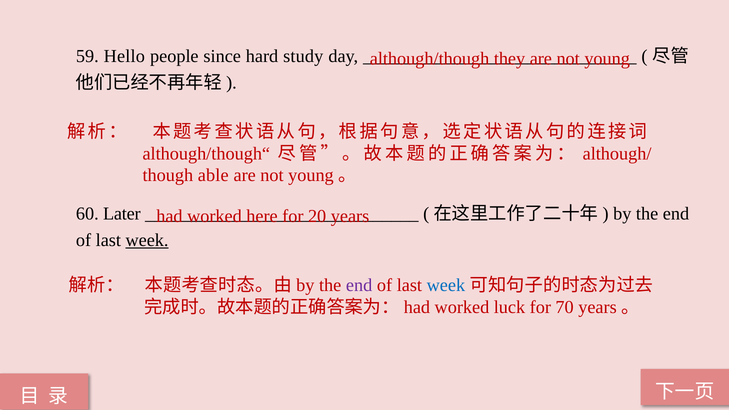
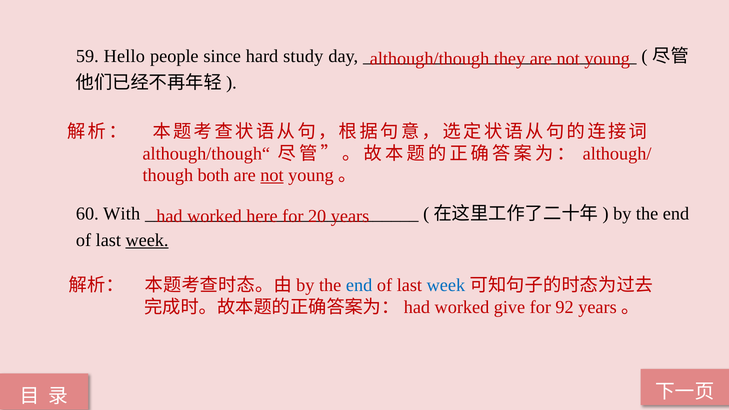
able: able -> both (213, 175)
not underline: none -> present (272, 175)
Later: Later -> With (122, 214)
end colour: purple -> blue (359, 285)
luck: luck -> give (509, 307)
70: 70 -> 92 (565, 307)
